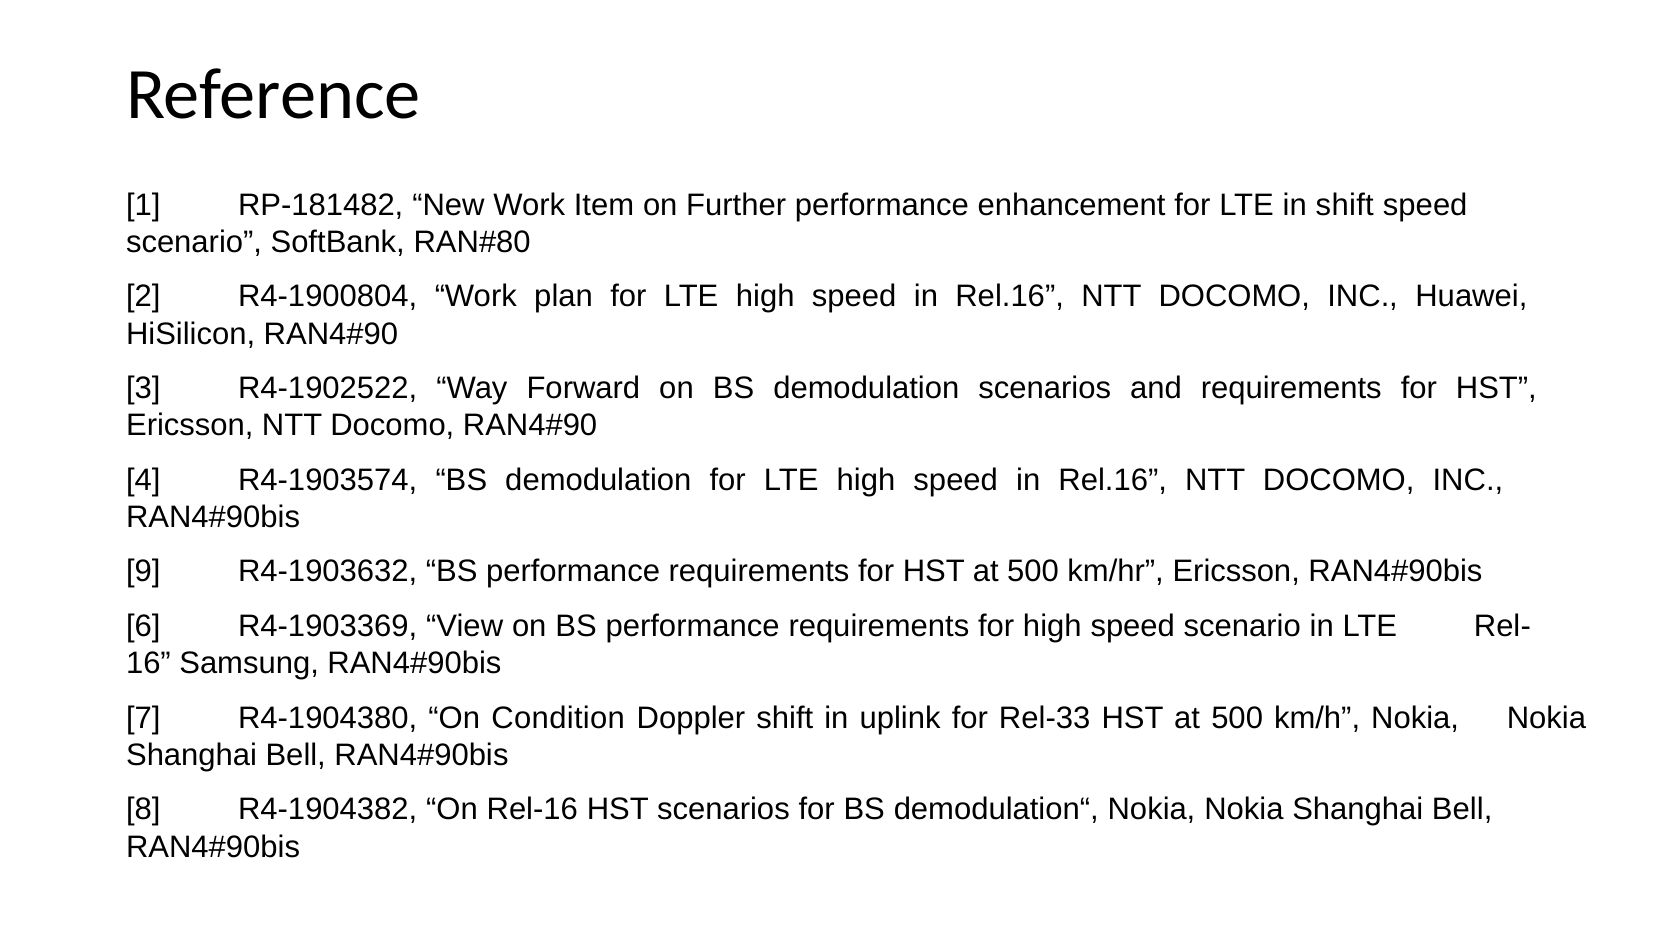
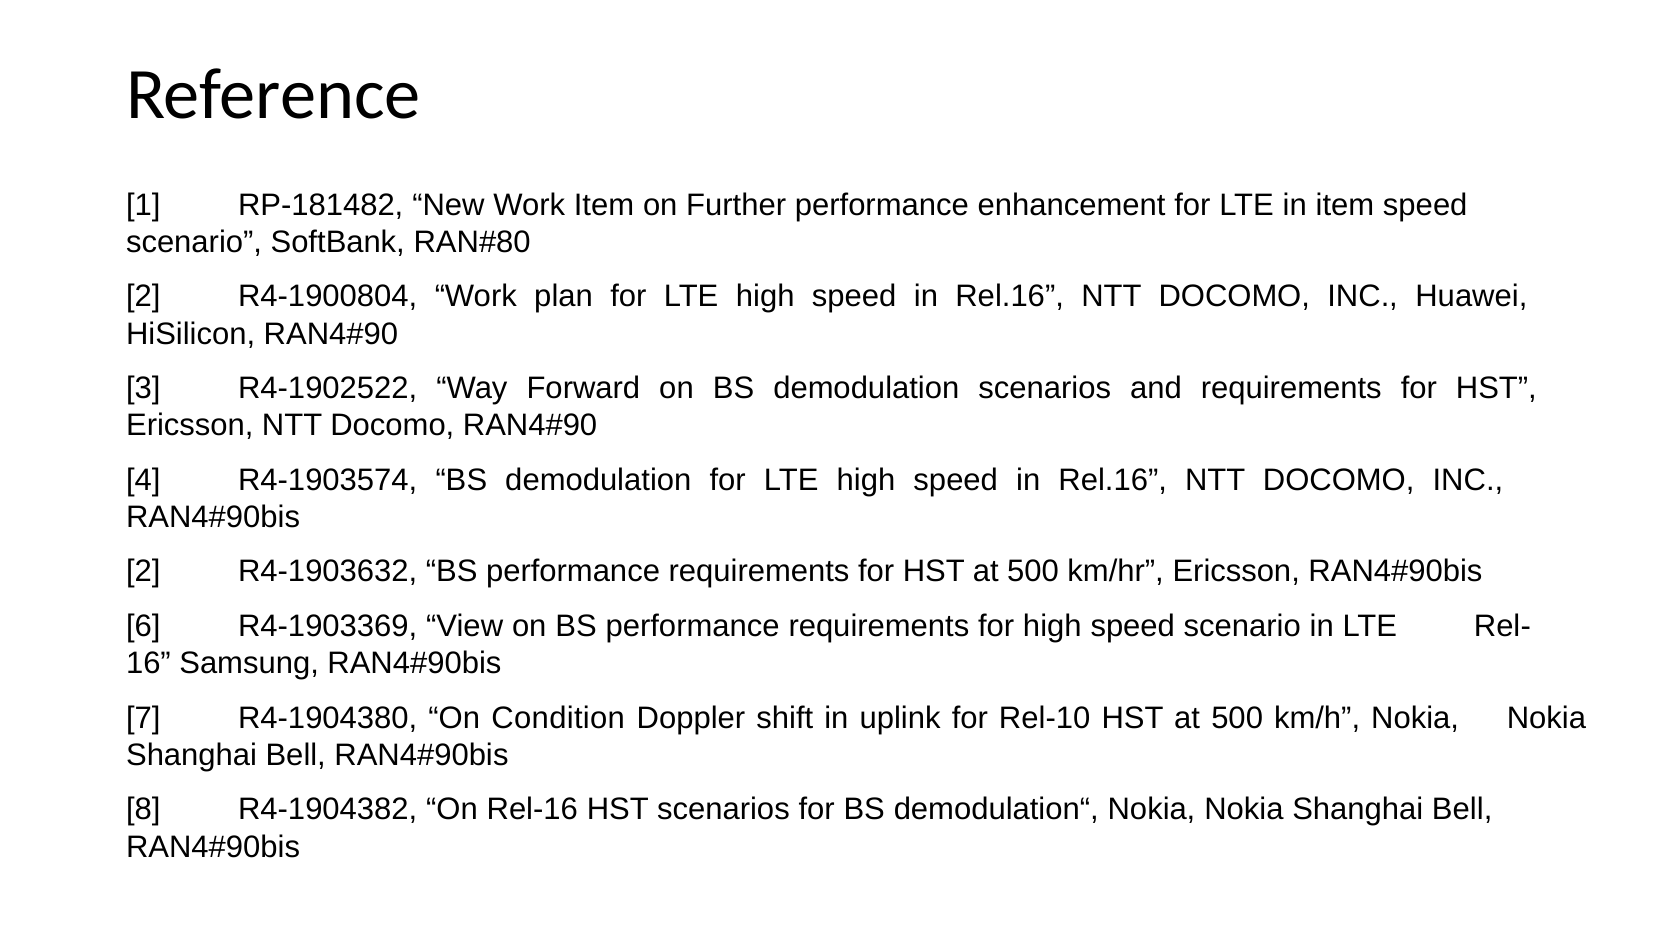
in shift: shift -> item (1345, 205)
9: 9 -> 2 (143, 571)
Rel-33: Rel-33 -> Rel-10 (1045, 717)
